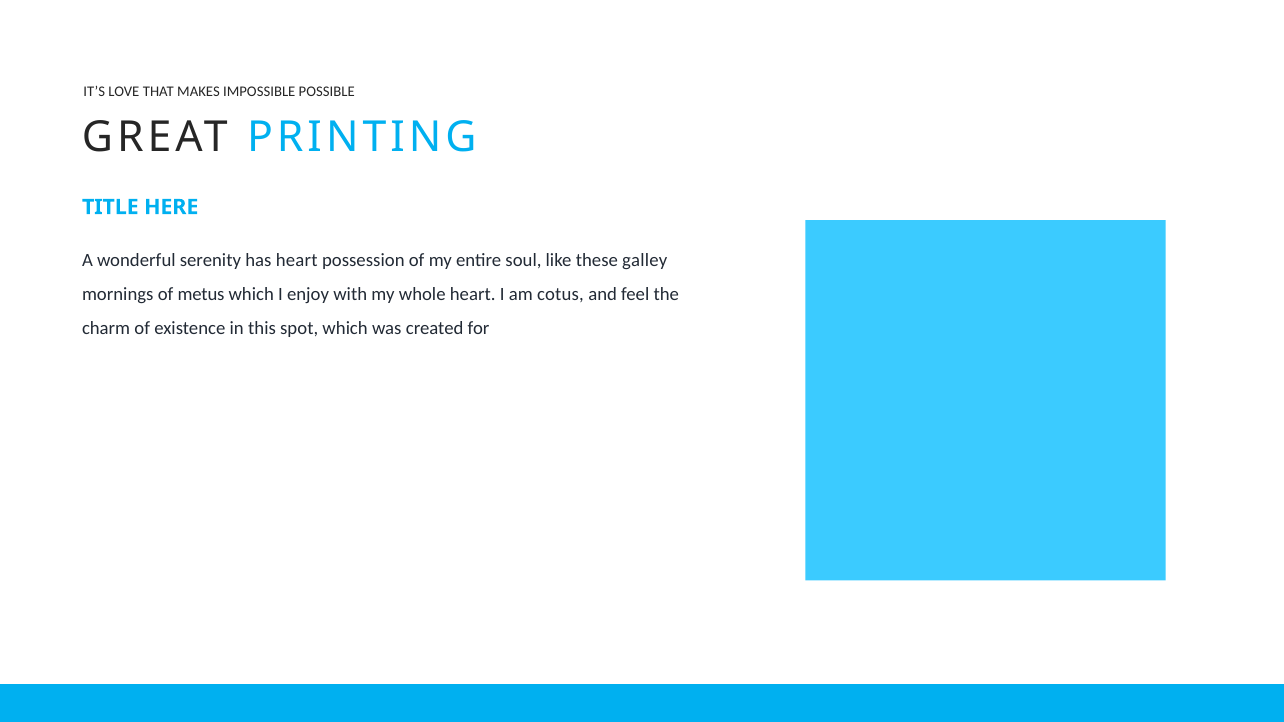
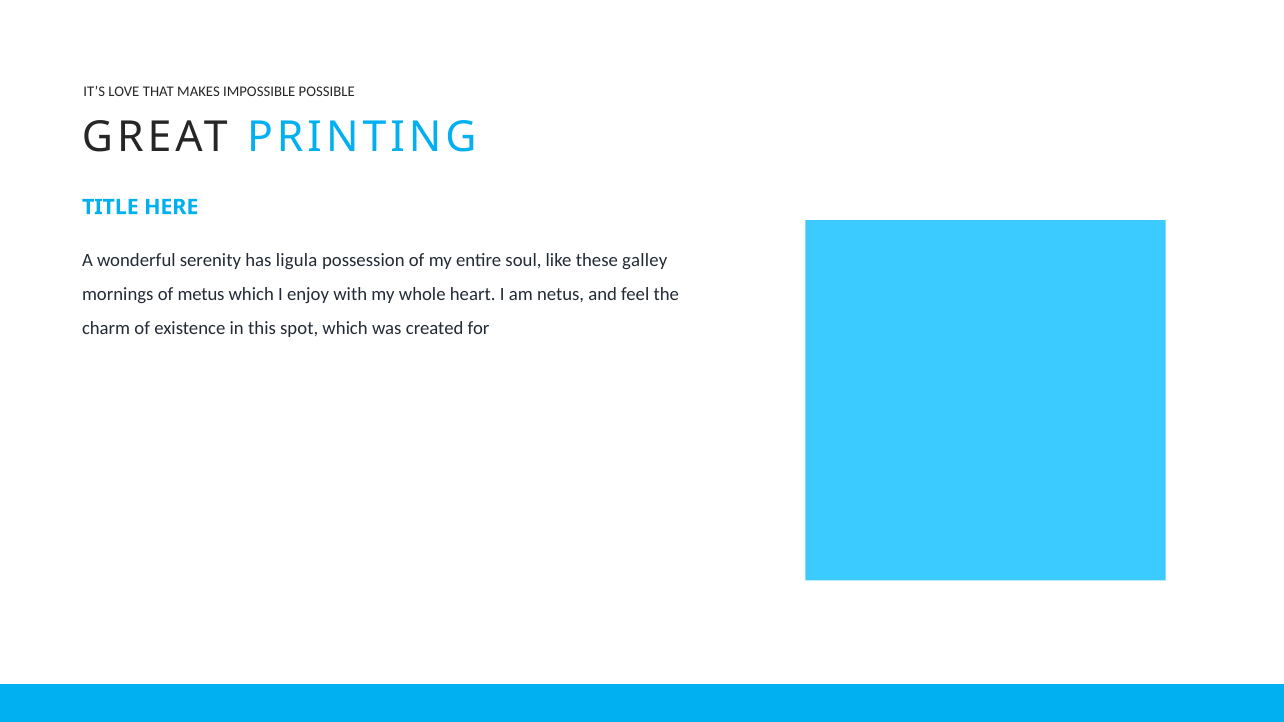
has heart: heart -> ligula (297, 261)
cotus: cotus -> netus (561, 294)
